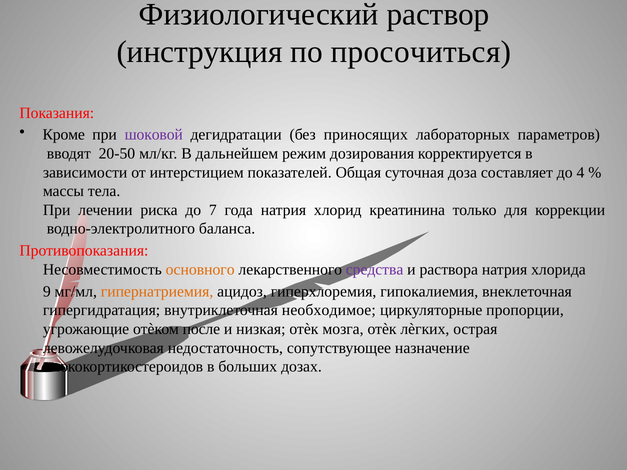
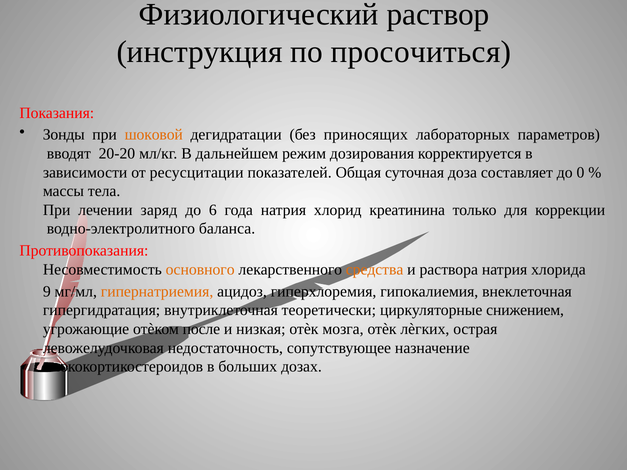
Кроме: Кроме -> Зонды (64, 135)
шоковой colour: purple -> orange (154, 135)
20-50: 20-50 -> 20-20 (117, 154)
интерстицием: интерстицием -> ресусцитации (197, 173)
4: 4 -> 0 (580, 173)
риска: риска -> заряд (159, 210)
7: 7 -> 6 (213, 210)
средства colour: purple -> orange (375, 270)
необходимое: необходимое -> теоретически (329, 310)
пропорции: пропорции -> снижением (525, 310)
